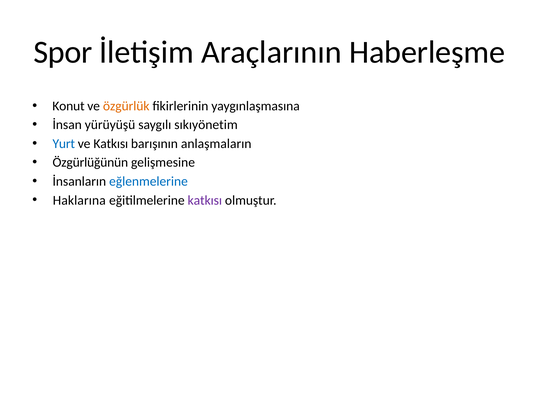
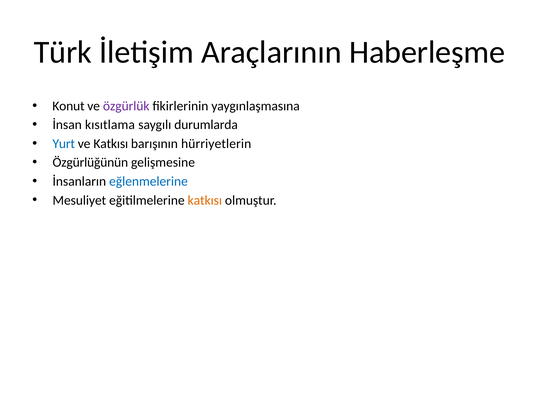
Spor: Spor -> Türk (63, 52)
özgürlük colour: orange -> purple (126, 106)
yürüyüşü: yürüyüşü -> kısıtlama (110, 125)
sıkıyönetim: sıkıyönetim -> durumlarda (206, 125)
anlaşmaların: anlaşmaların -> hürriyetlerin (216, 144)
Haklarına: Haklarına -> Mesuliyet (79, 200)
katkısı colour: purple -> orange (205, 200)
